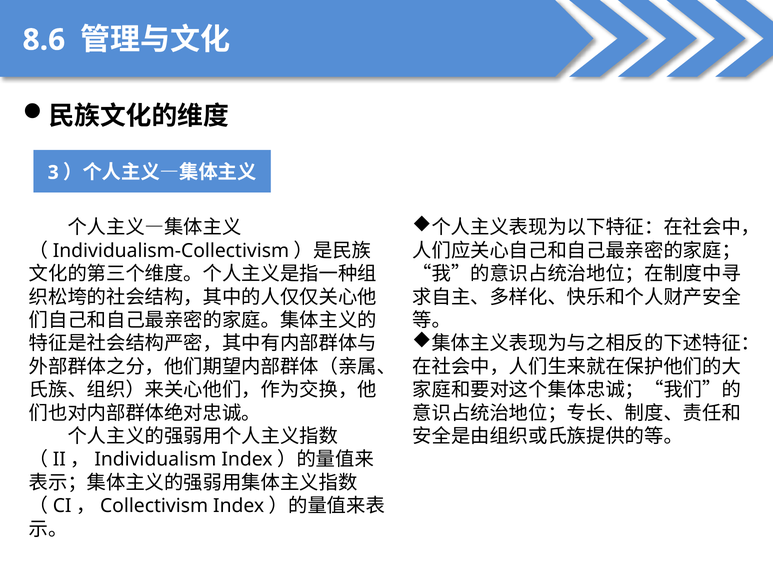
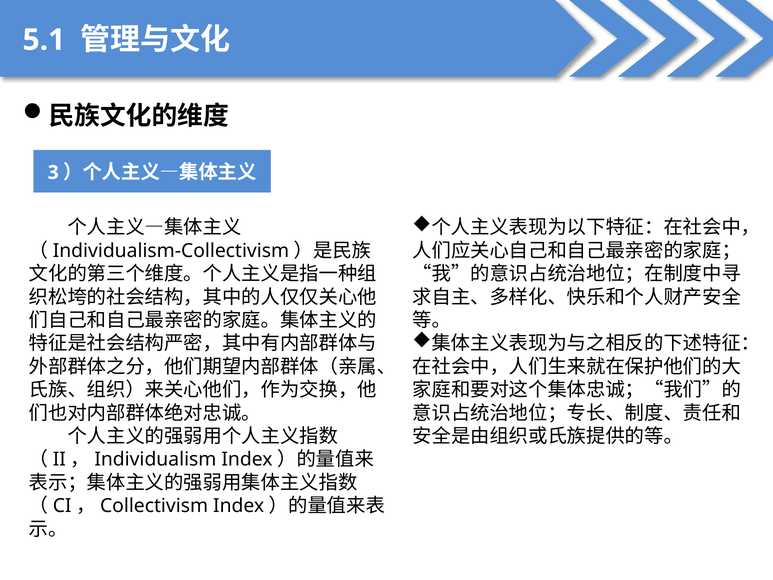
8.6: 8.6 -> 5.1 (44, 40)
